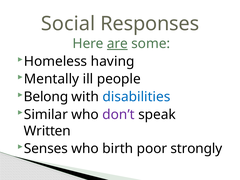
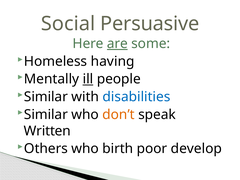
Responses: Responses -> Persuasive (150, 24)
ill underline: none -> present (88, 79)
Belong: Belong -> Similar (46, 97)
don’t colour: purple -> orange (119, 115)
Senses: Senses -> Others (46, 149)
strongly: strongly -> develop (196, 149)
